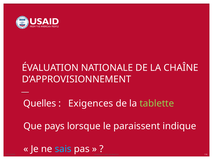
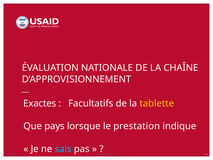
Quelles: Quelles -> Exactes (40, 103)
Exigences: Exigences -> Facultatifs (91, 103)
tablette colour: light green -> yellow (157, 103)
paraissent: paraissent -> prestation (137, 126)
